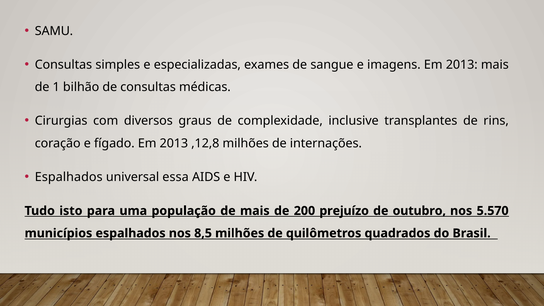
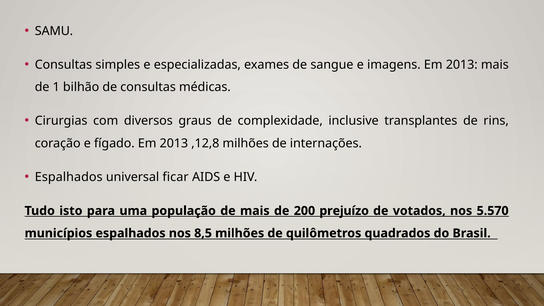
essa: essa -> ficar (176, 177)
outubro: outubro -> votados (419, 211)
